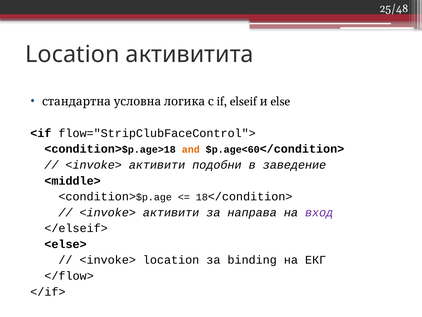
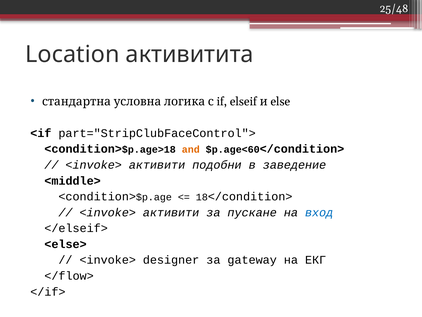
flow="StripClubFaceControl">: flow="StripClubFaceControl"> -> part="StripClubFaceControl"> (157, 133)
направа: направа -> пускане (252, 212)
вход colour: purple -> blue (319, 212)
<invoke> location: location -> designer (171, 260)
binding: binding -> gateway (252, 260)
